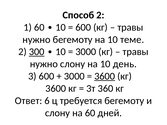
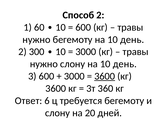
бегемоту на 10 теме: теме -> день (132, 40)
300 underline: present -> none (37, 52)
на 60: 60 -> 20 (90, 113)
